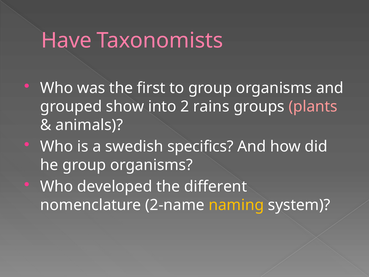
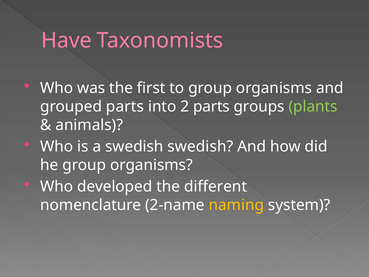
grouped show: show -> parts (125, 107)
2 rains: rains -> parts (211, 107)
plants colour: pink -> light green (313, 107)
swedish specifics: specifics -> swedish (200, 147)
